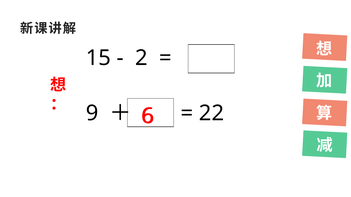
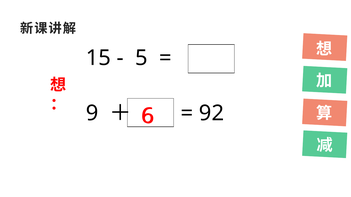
2: 2 -> 5 (141, 58)
22: 22 -> 92 (212, 113)
